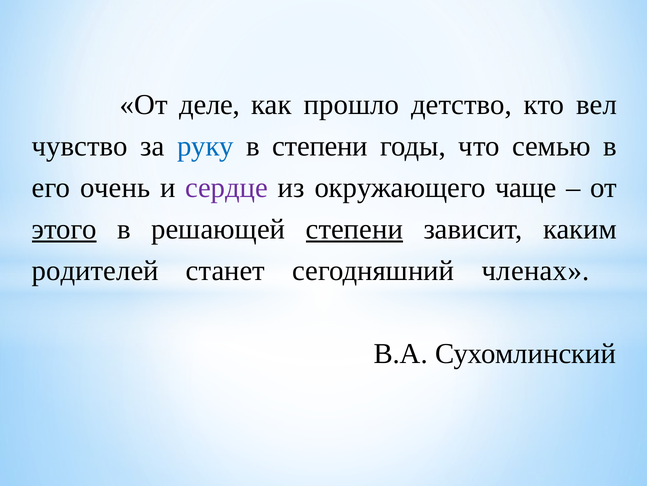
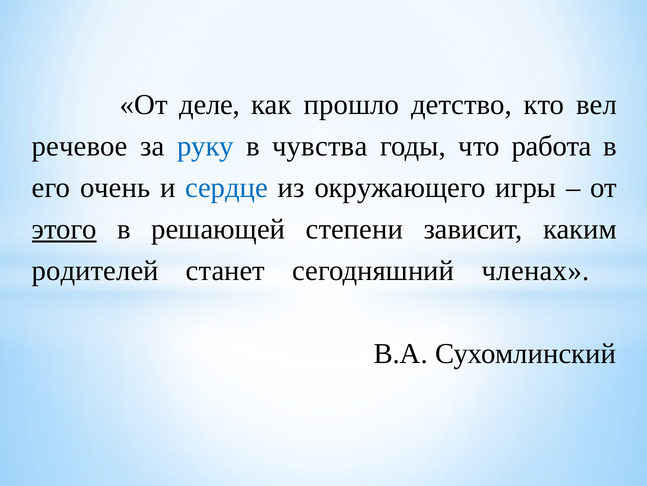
чувство: чувство -> речевое (80, 146)
в степени: степени -> чувства (320, 146)
семью: семью -> работа (552, 146)
сердце colour: purple -> blue (227, 187)
чаще: чаще -> игры (526, 187)
степени underline: present -> none (354, 229)
